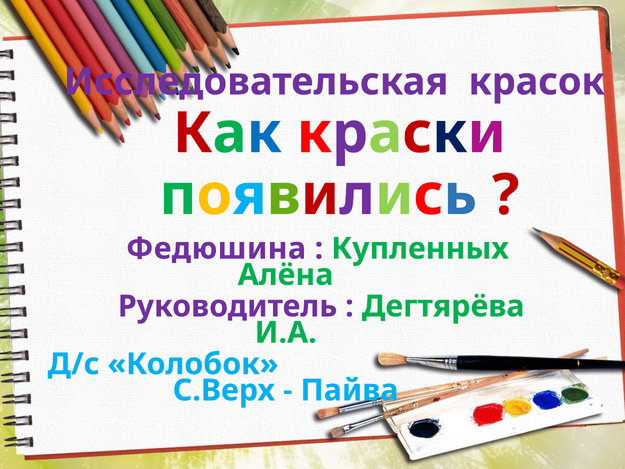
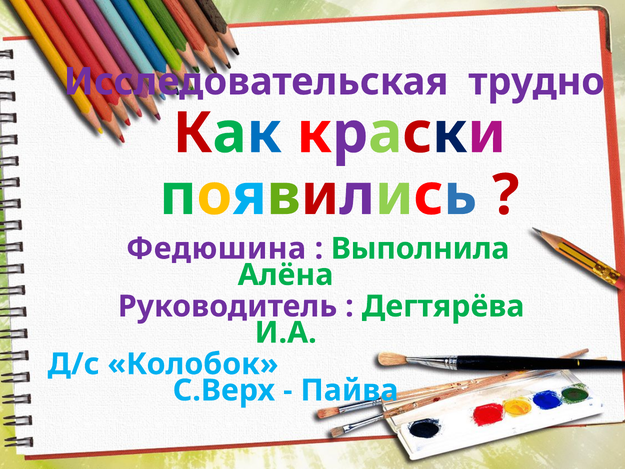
красок: красок -> трудно (537, 82)
Купленных: Купленных -> Выполнила (420, 248)
